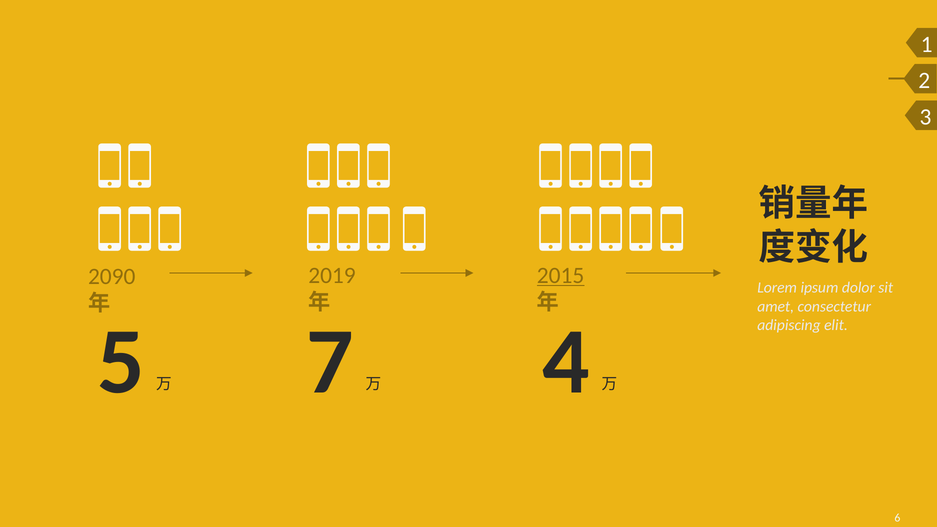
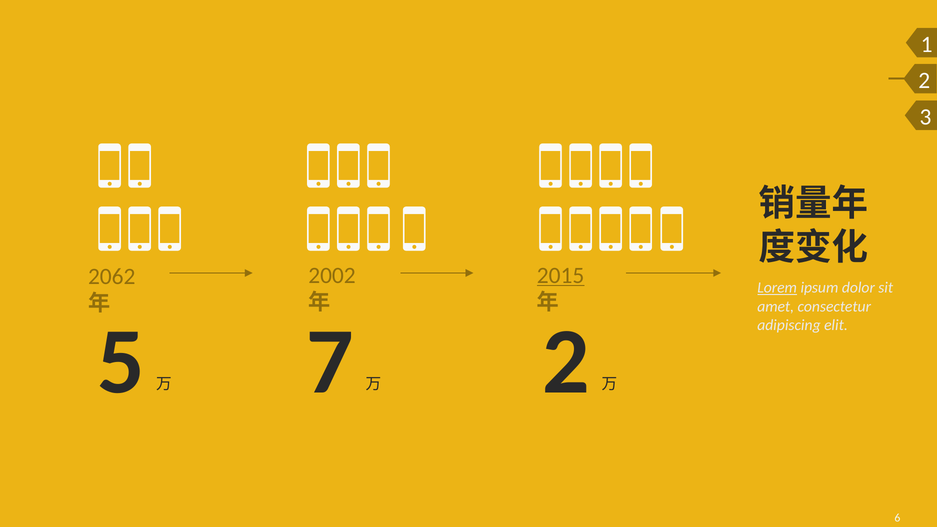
2019: 2019 -> 2002 (332, 275)
2090: 2090 -> 2062 (112, 276)
Lorem underline: none -> present (777, 288)
4: 4 -> 2 (566, 362)
